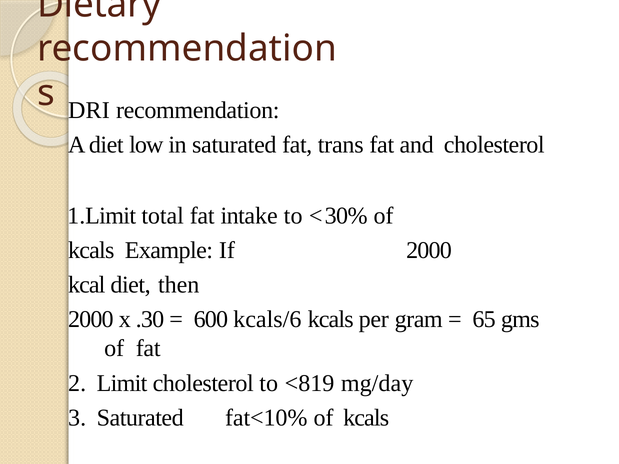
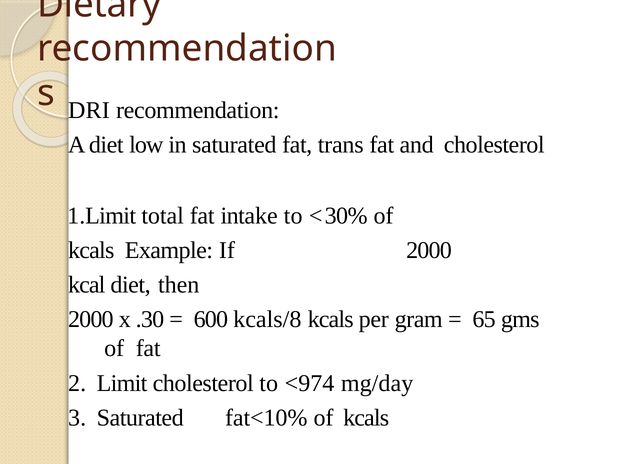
kcals/6: kcals/6 -> kcals/8 (267, 320)
<819: <819 -> <974 (310, 383)
